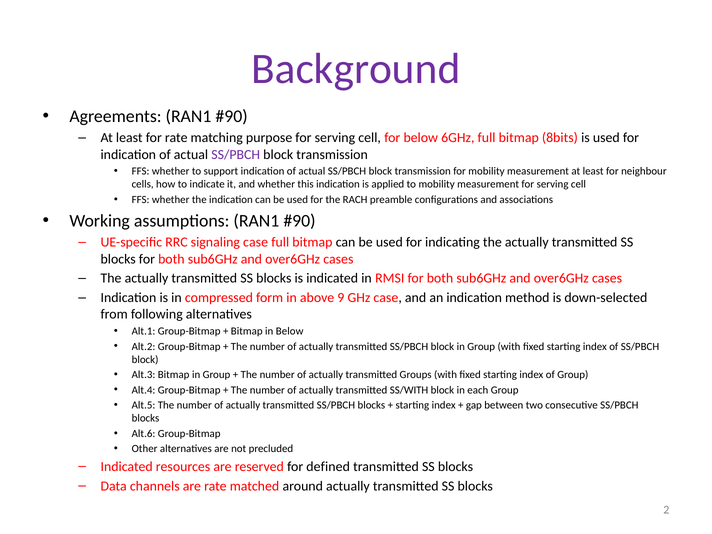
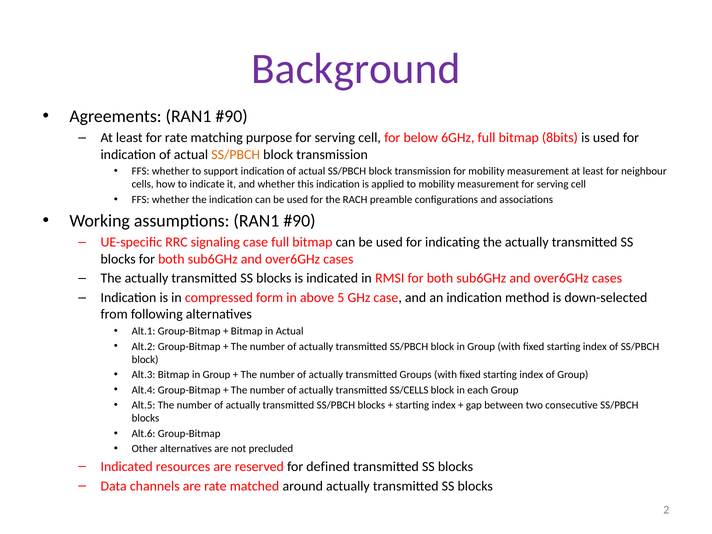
SS/PBCH colour: purple -> orange (236, 154)
9: 9 -> 5 (341, 298)
in Below: Below -> Actual (290, 331)
SS/WITH: SS/WITH -> SS/CELLS (409, 390)
